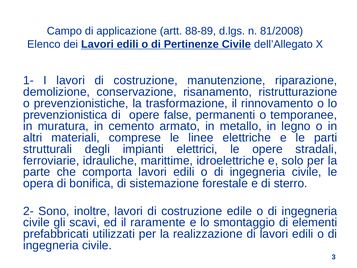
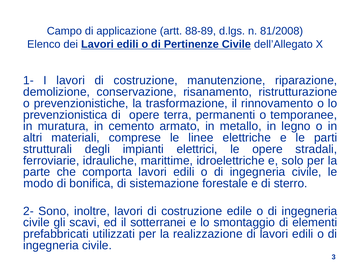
false: false -> terra (178, 115)
opera: opera -> modo (38, 183)
raramente: raramente -> sotterranei (158, 222)
